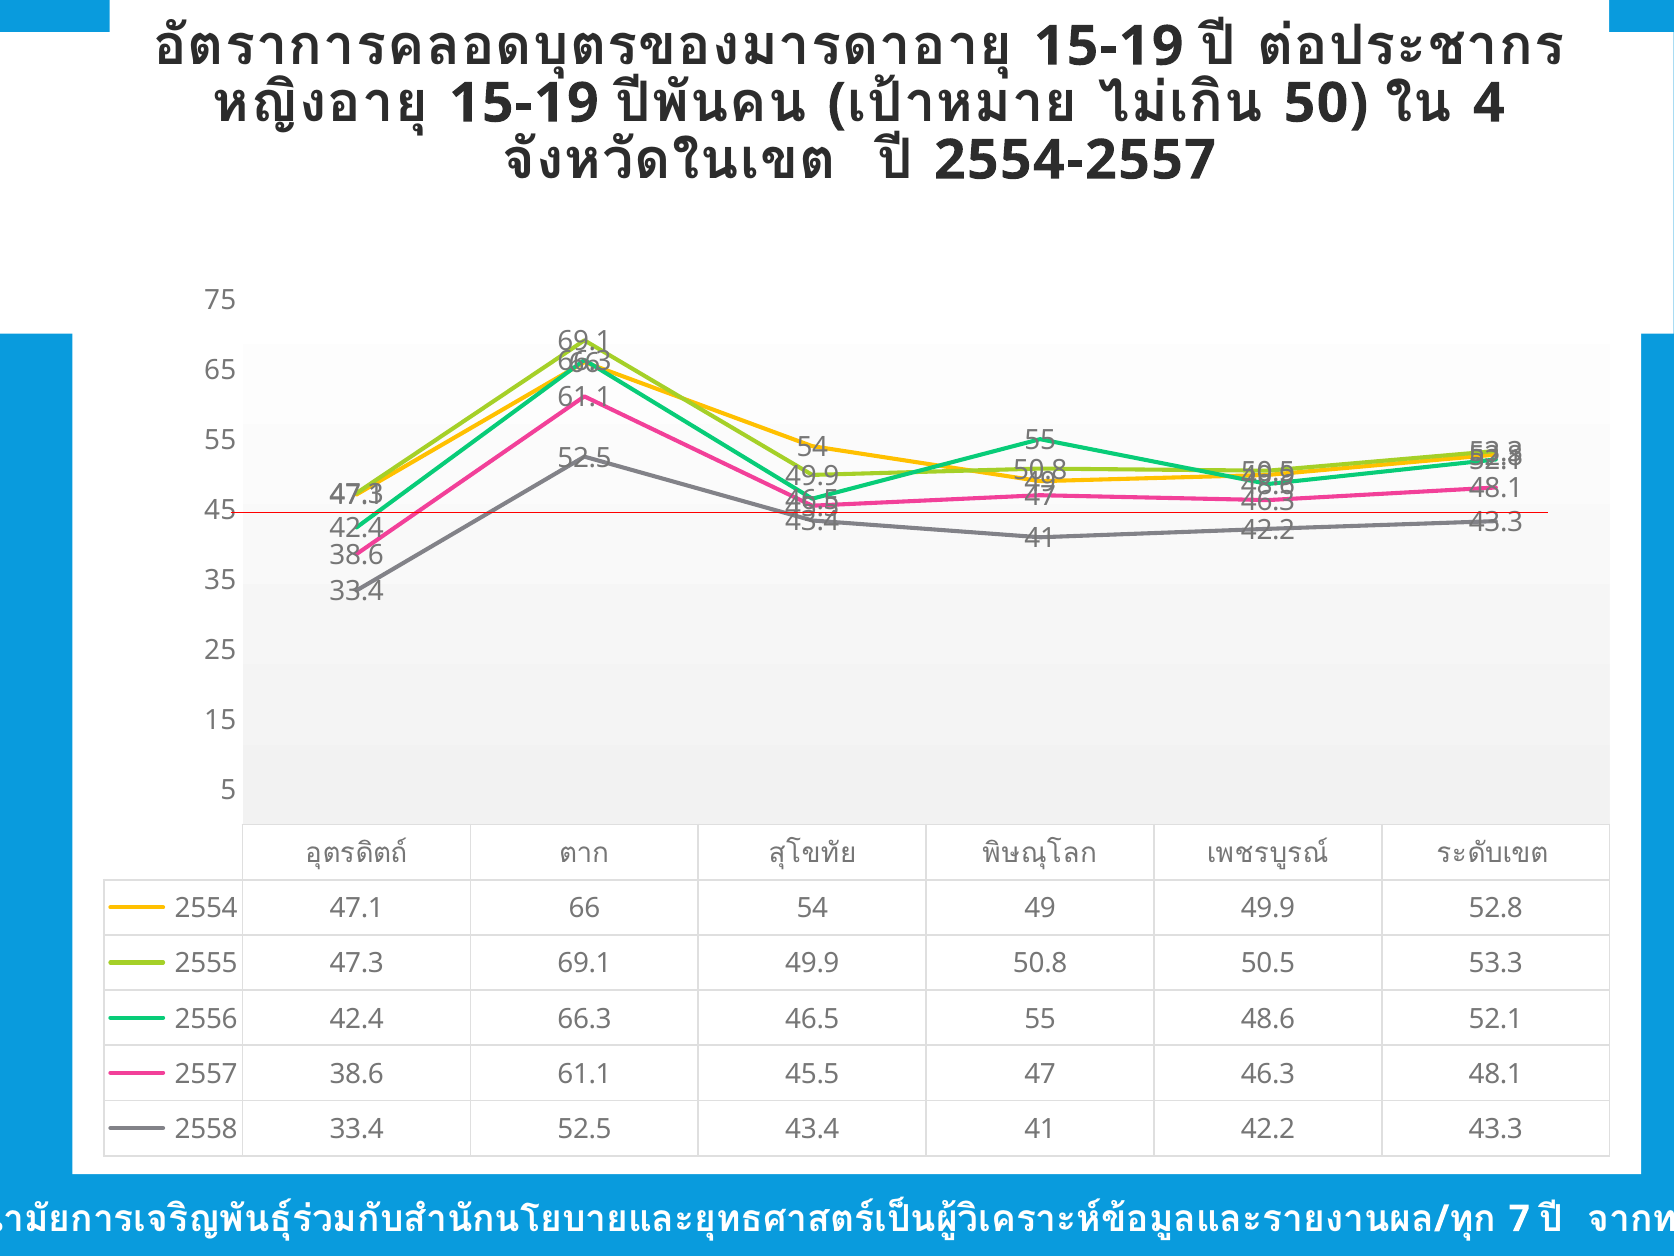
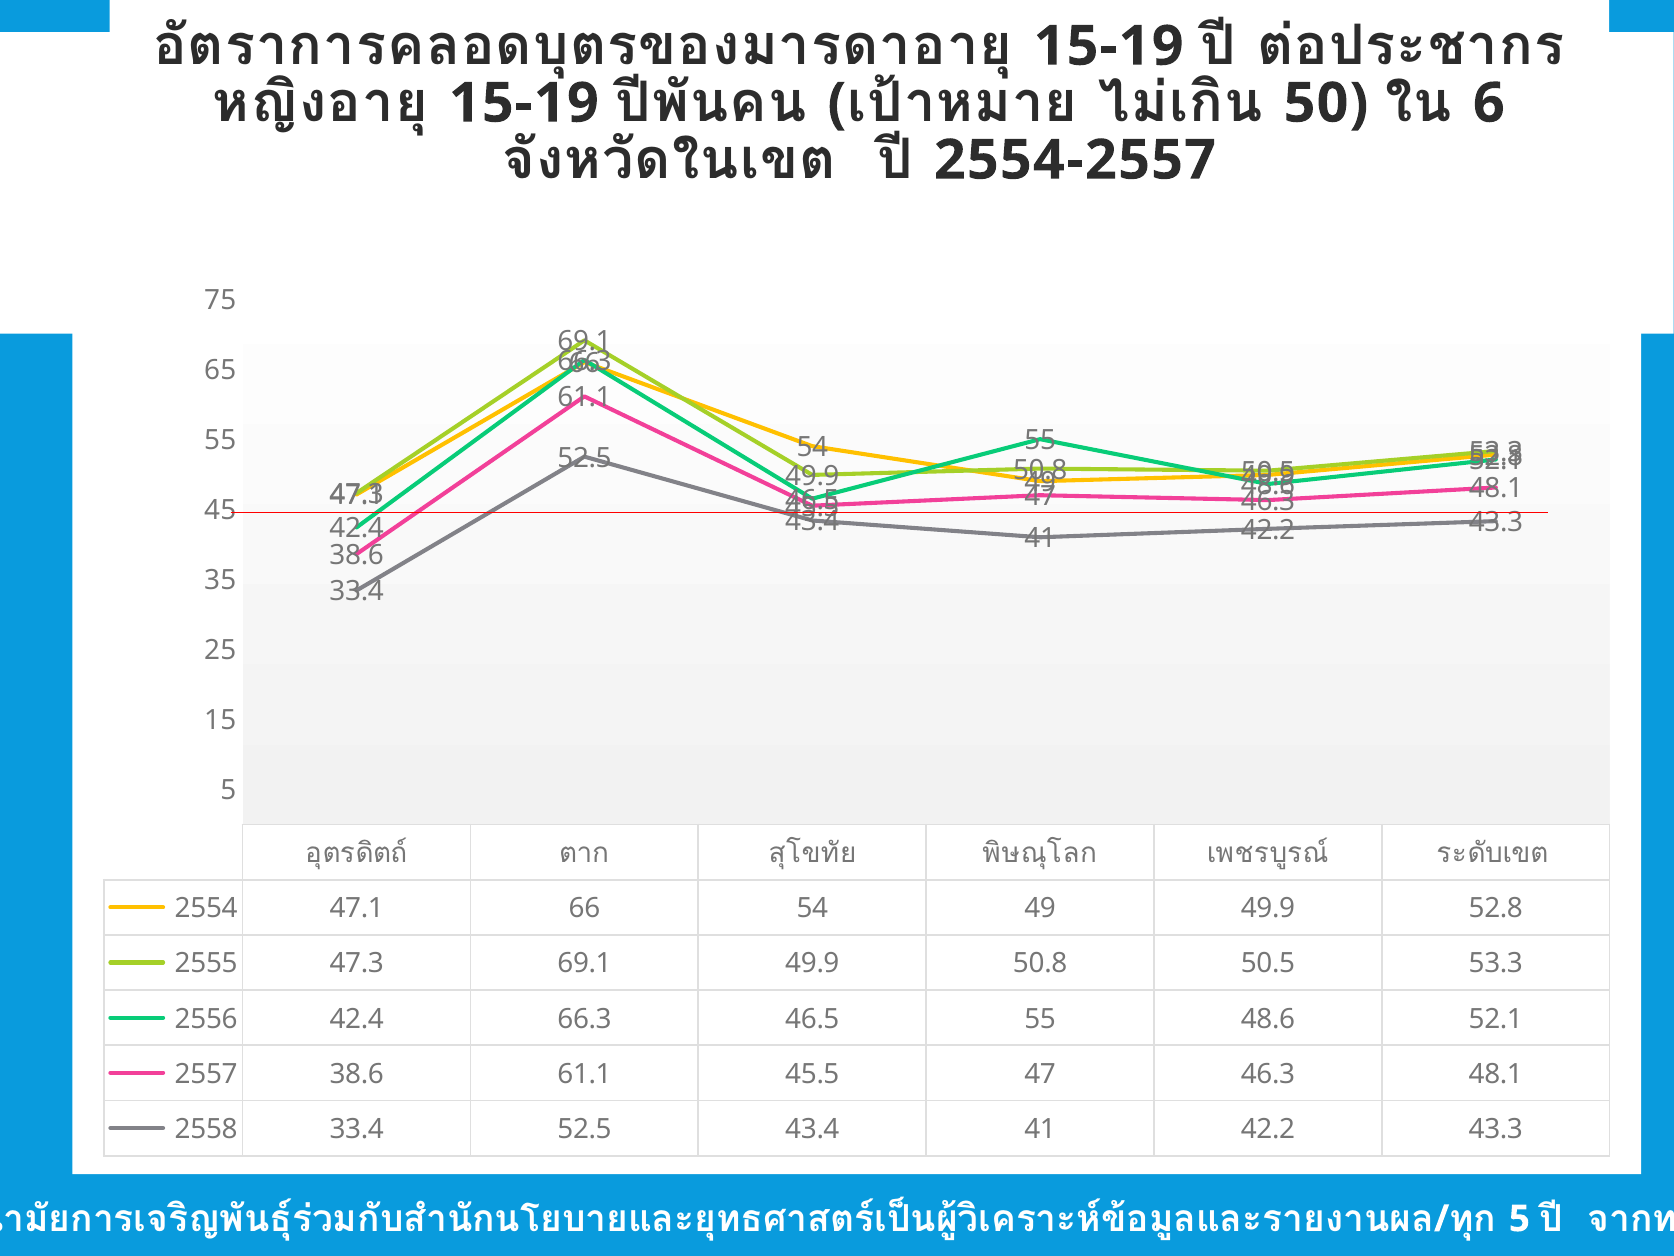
4: 4 -> 6 (1489, 103)
7: 7 -> 5 (1519, 1218)
